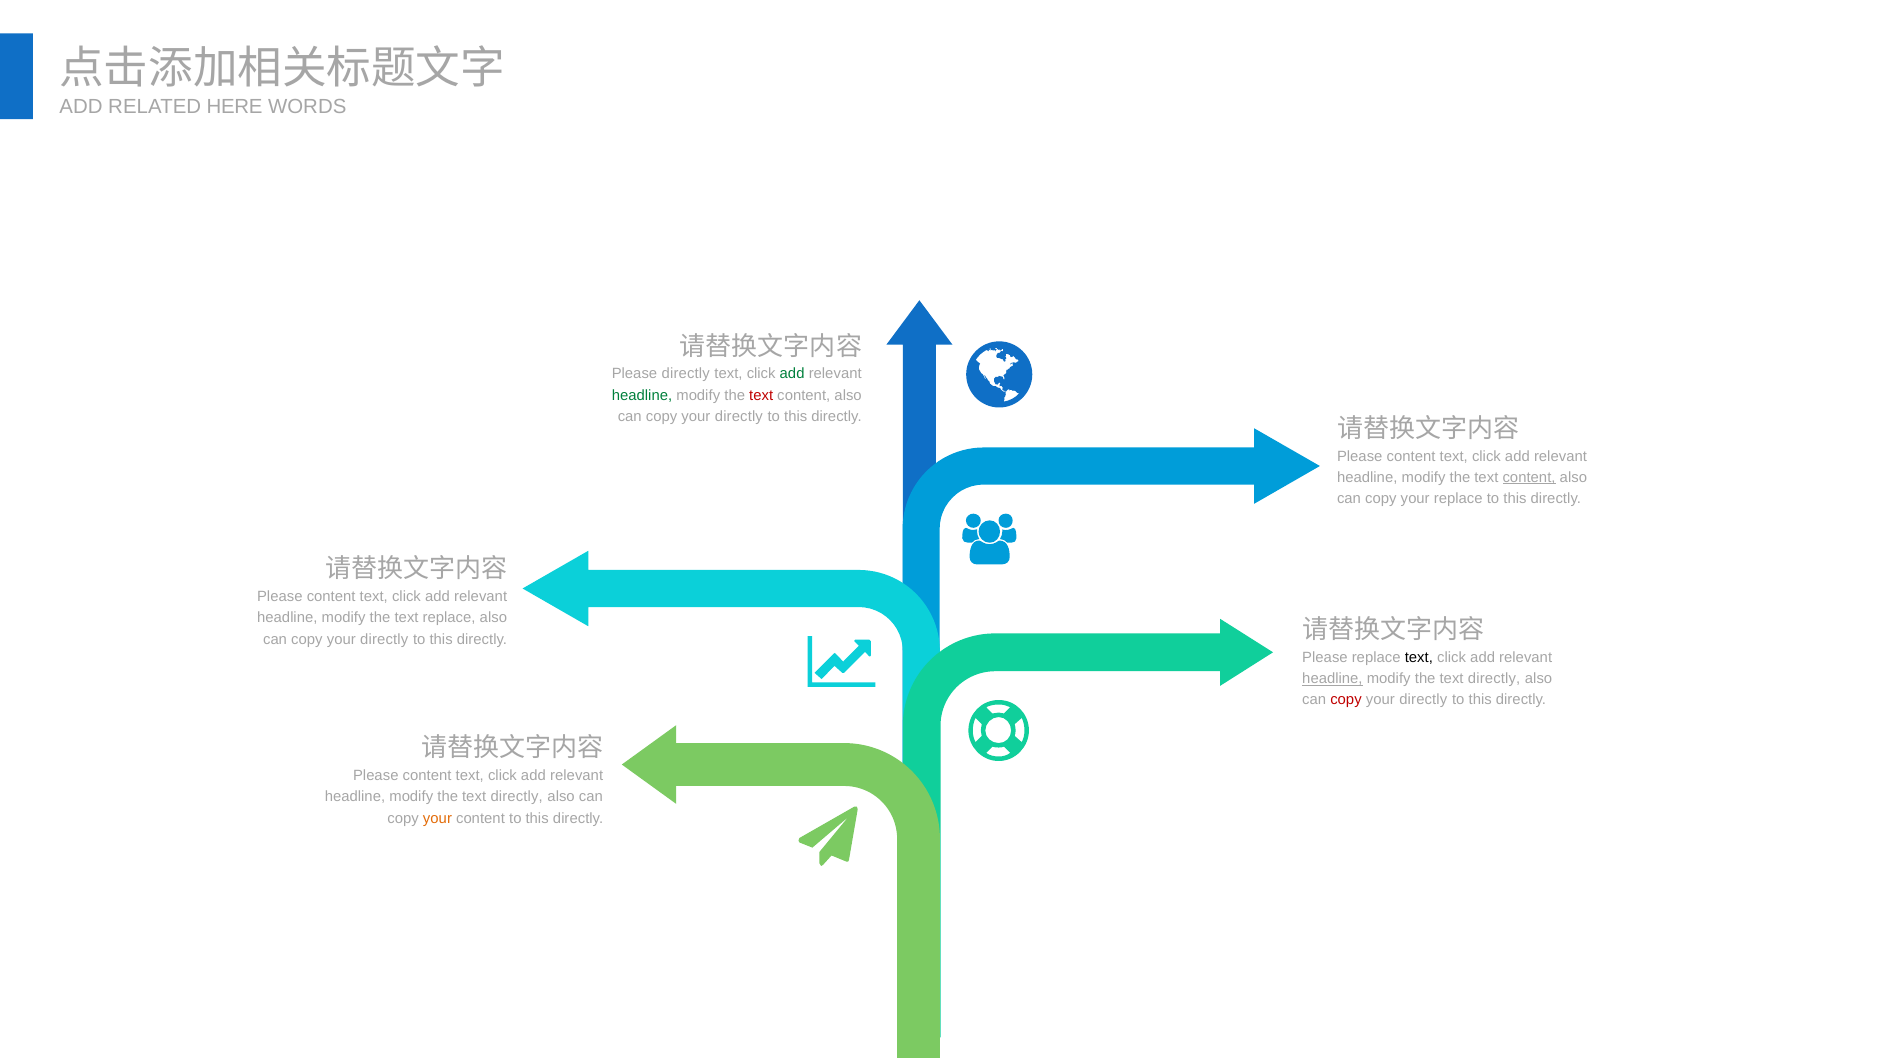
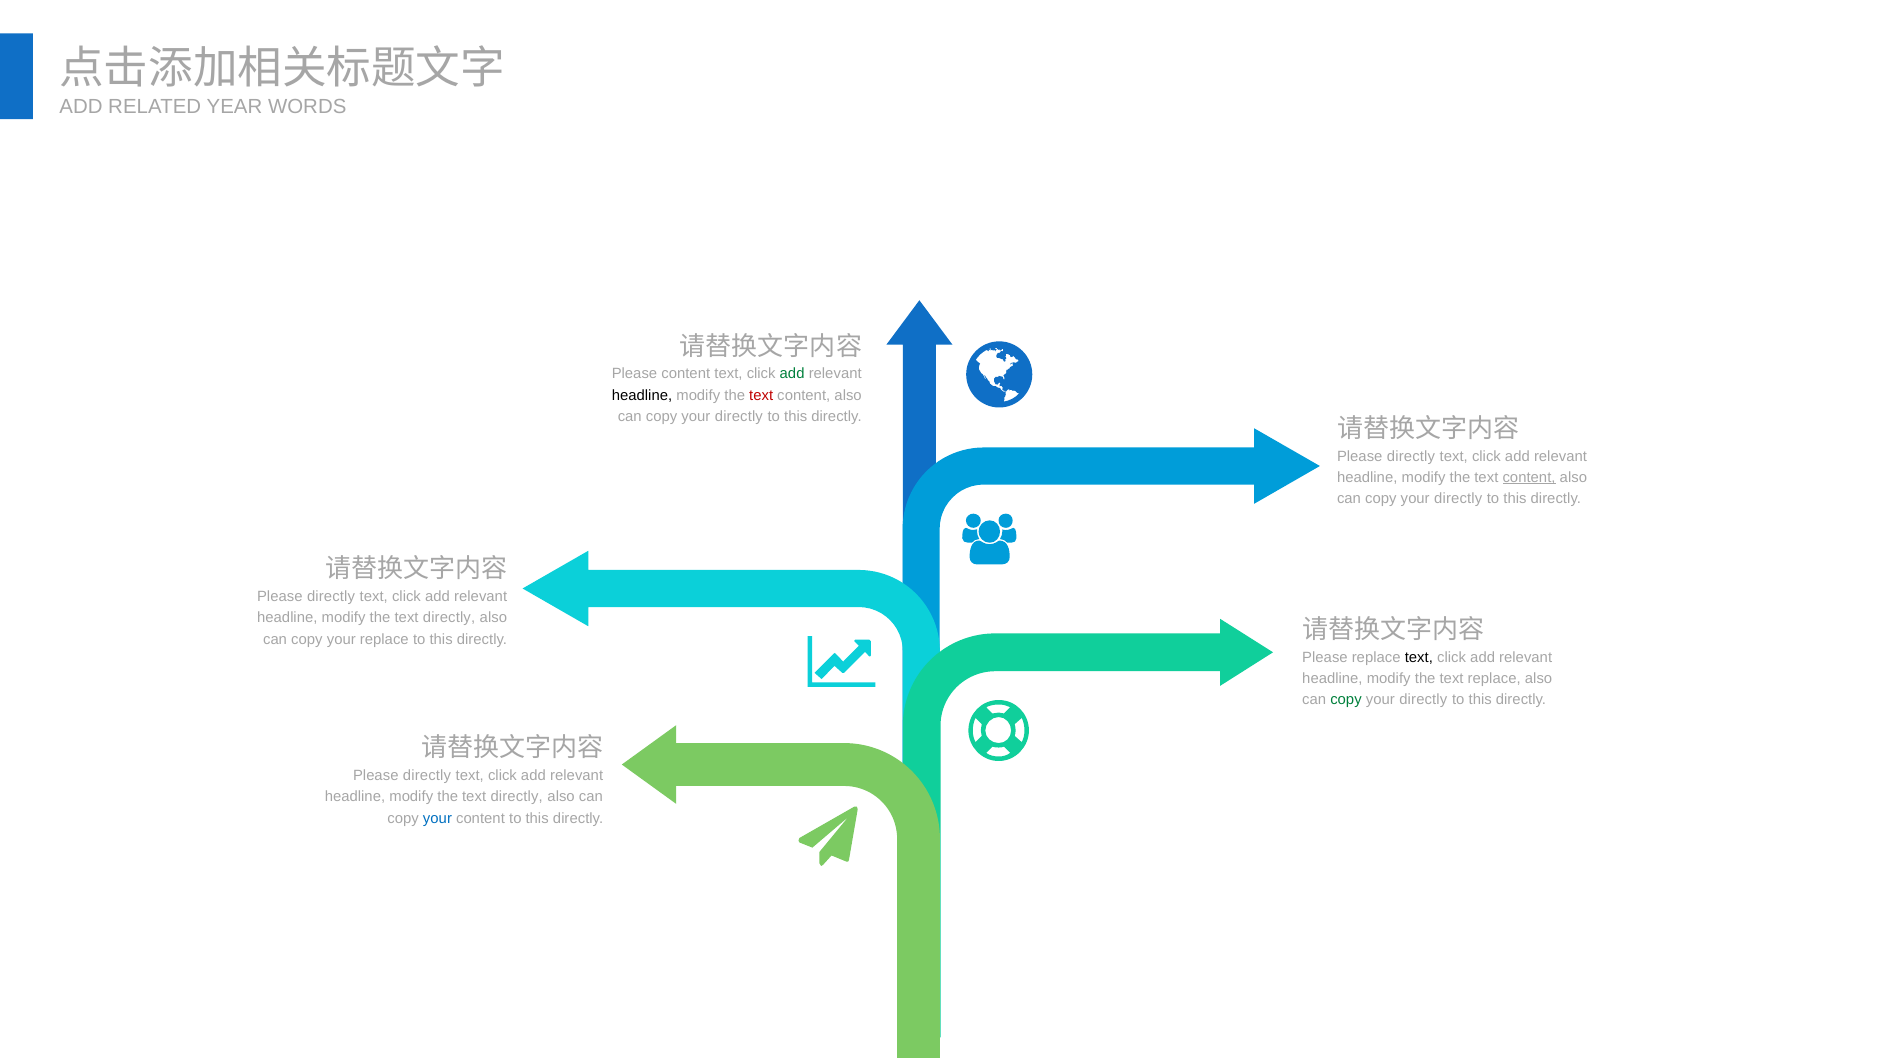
HERE: HERE -> YEAR (234, 107)
Please directly: directly -> content (686, 374)
headline colour: green -> black (642, 395)
content: content -> directly (1411, 456)
replace: replace -> directly (1458, 499)
content: content -> directly (331, 596)
replace: replace -> directly (449, 618)
directly: directly -> replace (384, 639)
headline underline: present -> none (1332, 678)
directly: directly -> replace (1494, 678)
copy colour: red -> green (1346, 700)
content: content -> directly (427, 775)
your colour: orange -> blue (437, 818)
